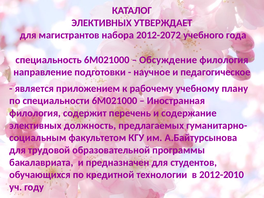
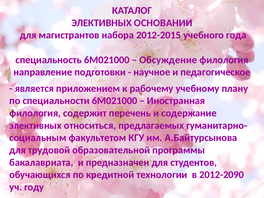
УТВЕРЖДАЕТ: УТВЕРЖДАЕТ -> ОСНОВАНИИ (163, 23)
2012-2072: 2012-2072 -> 2012-2015 (159, 35)
должность: должность -> относиться (90, 125)
2012-2010: 2012-2010 -> 2012-2090 (222, 175)
